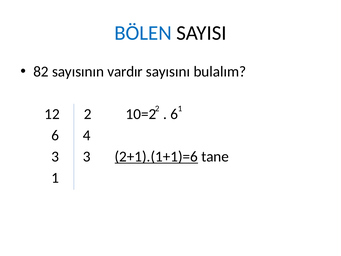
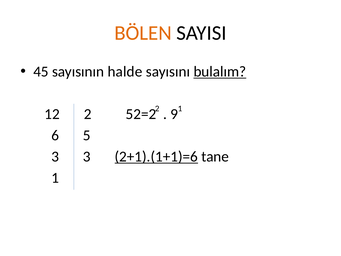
BÖLEN colour: blue -> orange (143, 33)
82: 82 -> 45 (41, 72)
vardır: vardır -> halde (125, 72)
bulalım underline: none -> present (220, 72)
10=2: 10=2 -> 52=2 (141, 114)
6: 6 -> 9 (174, 114)
4: 4 -> 5 (87, 135)
